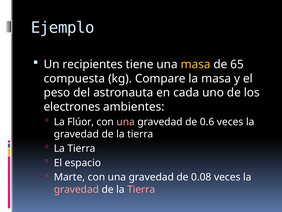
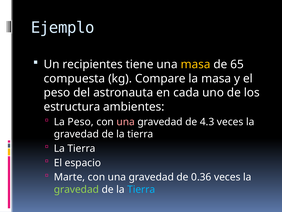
electrones: electrones -> estructura (72, 107)
La Flúor: Flúor -> Peso (81, 122)
0.6: 0.6 -> 4.3 (207, 122)
0.08: 0.08 -> 0.36 (201, 177)
gravedad colour: pink -> light green (76, 189)
Tierra colour: pink -> light blue (141, 189)
